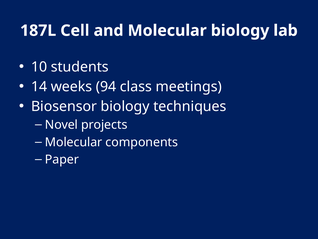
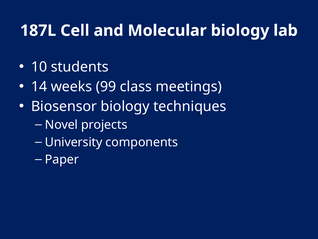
94: 94 -> 99 (106, 87)
Molecular: Molecular -> University (74, 142)
